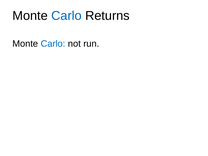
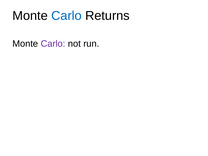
Carlo colour: blue -> purple (53, 44)
